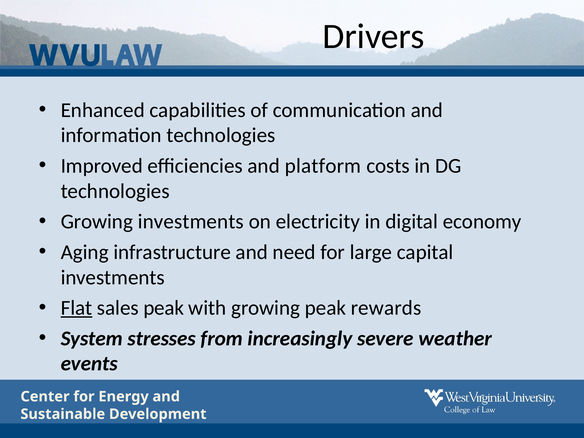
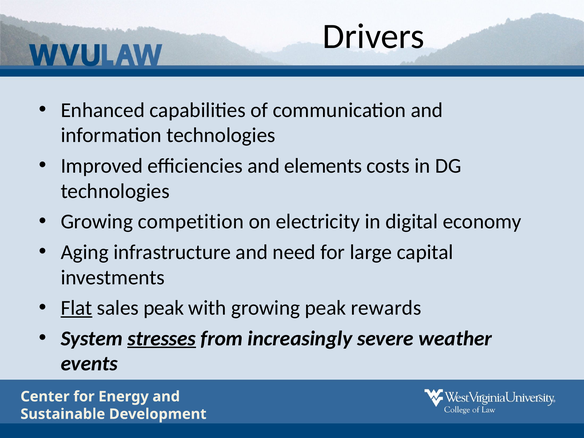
platform: platform -> elements (323, 166)
Growing investments: investments -> competition (191, 222)
stresses underline: none -> present (162, 338)
